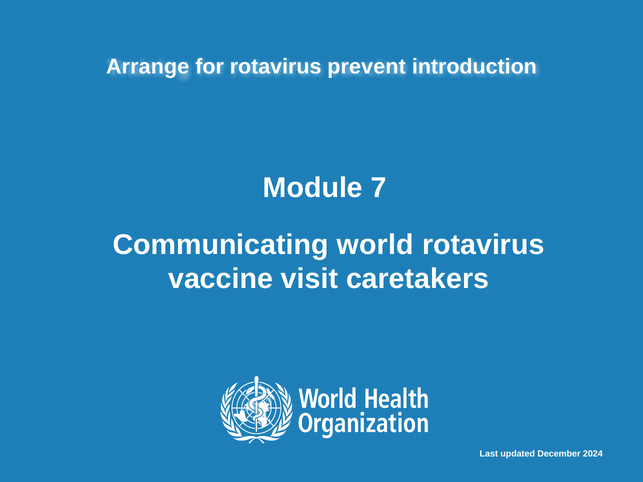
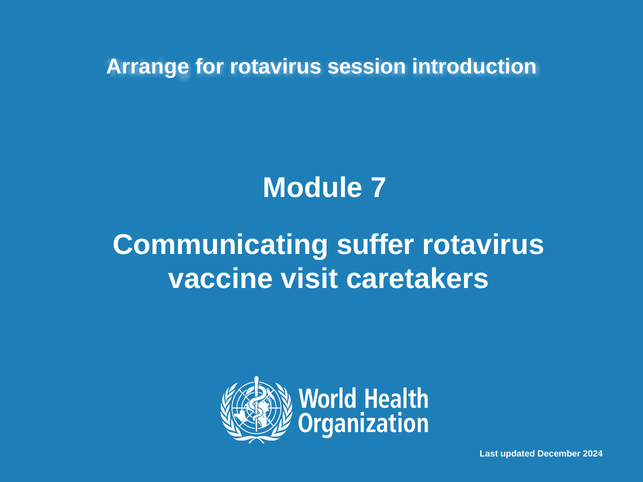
prevent: prevent -> session (367, 66)
world: world -> suffer (376, 245)
